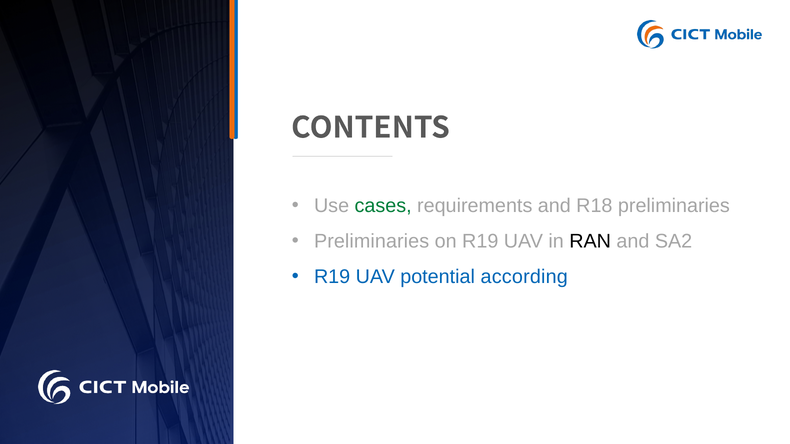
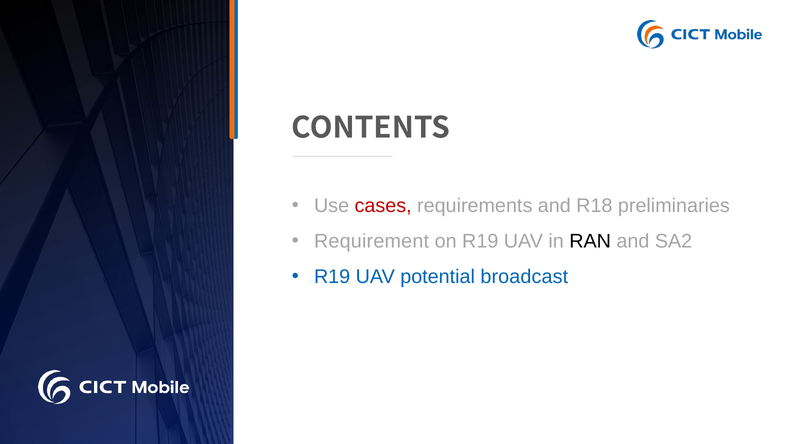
cases colour: green -> red (383, 206)
Preliminaries: Preliminaries -> Requirement (372, 242)
according: according -> broadcast (524, 277)
